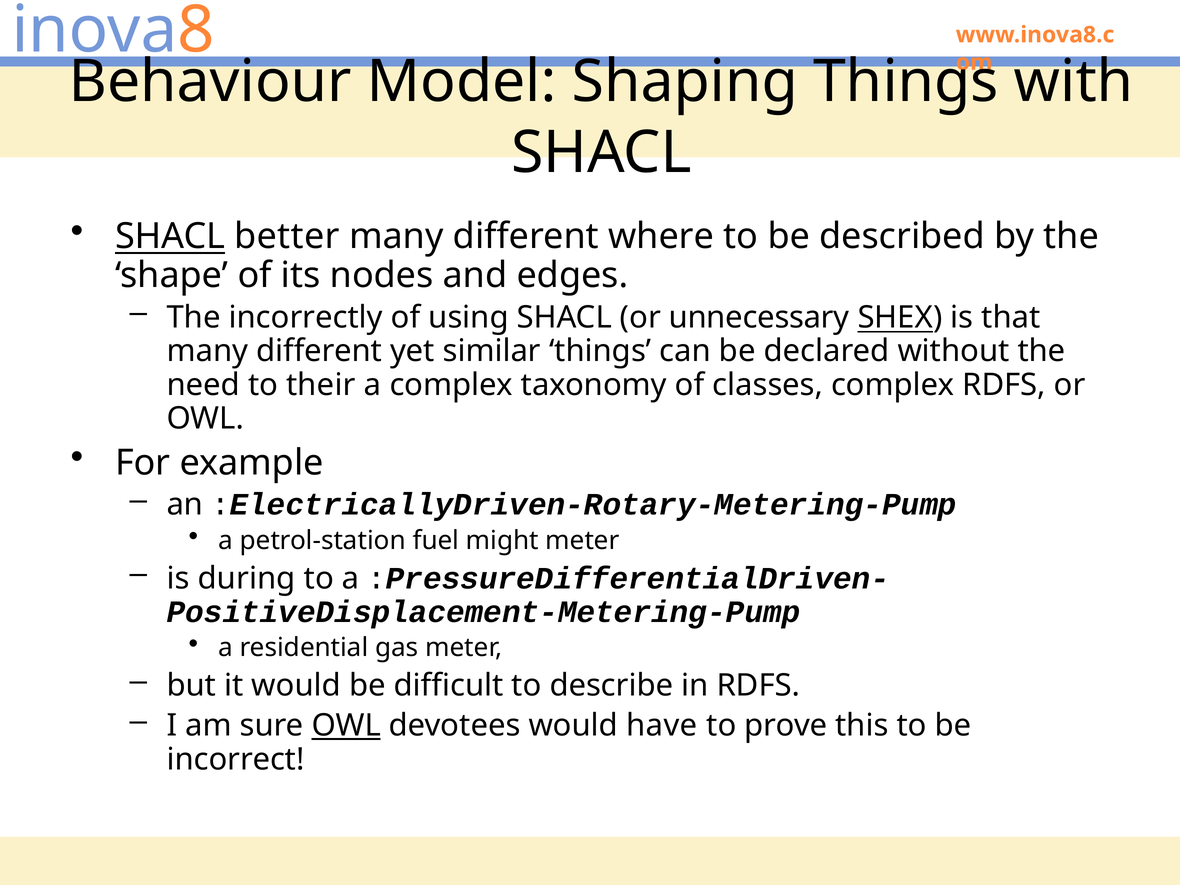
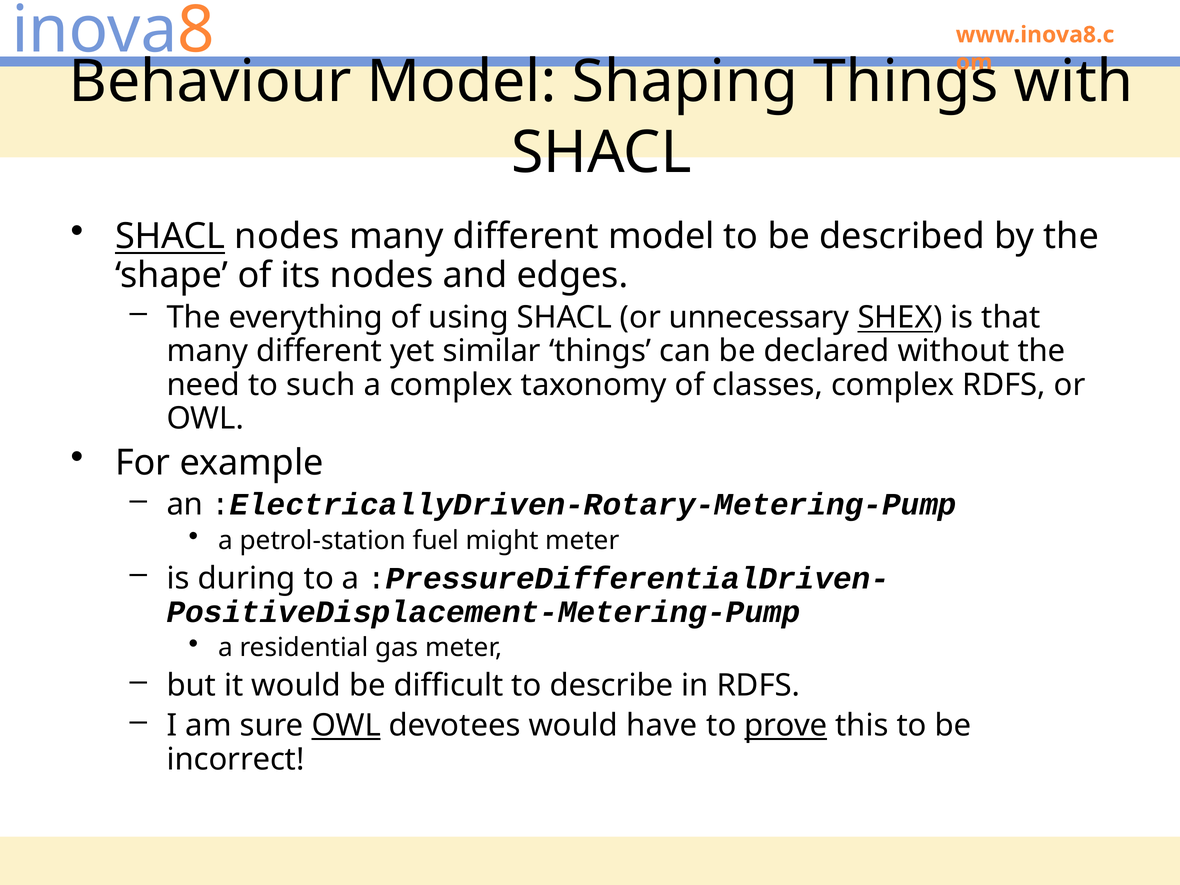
SHACL better: better -> nodes (287, 237)
different where: where -> model (661, 237)
incorrectly: incorrectly -> everything (306, 317)
their: their -> such (321, 385)
prove underline: none -> present (786, 726)
